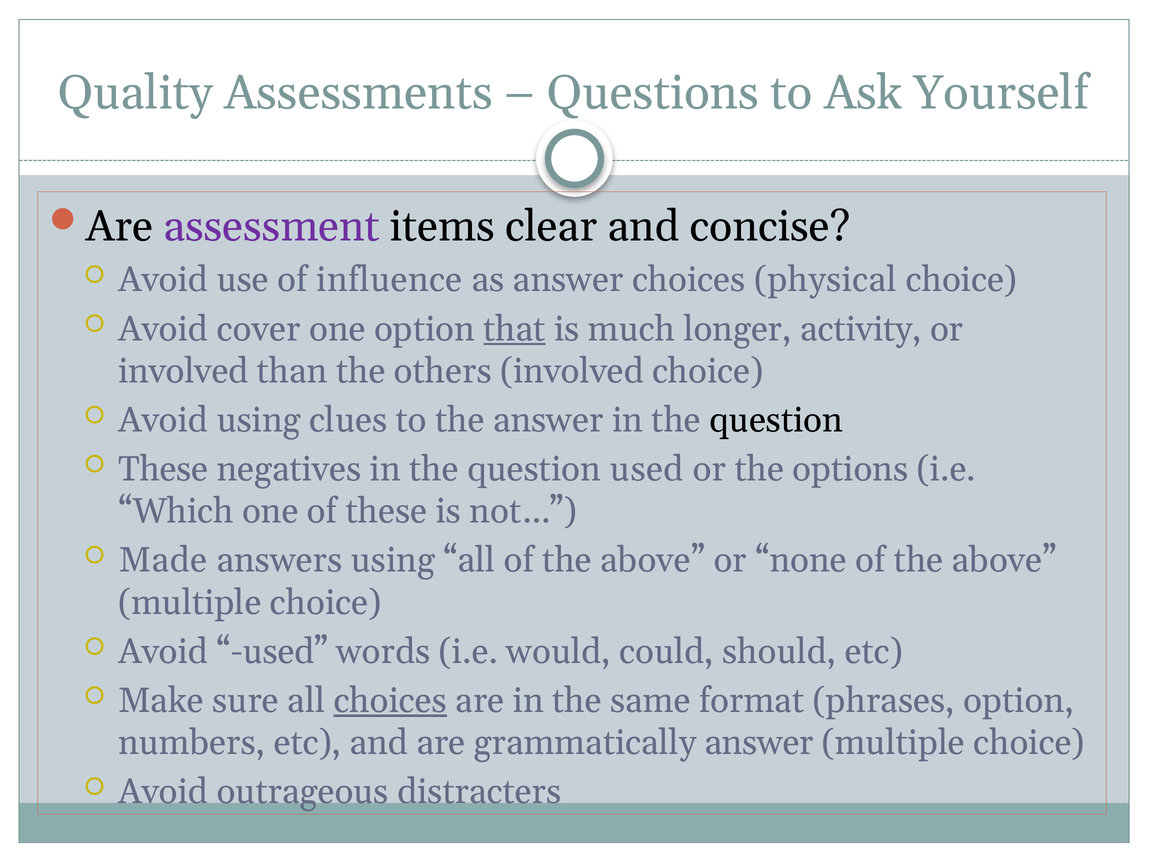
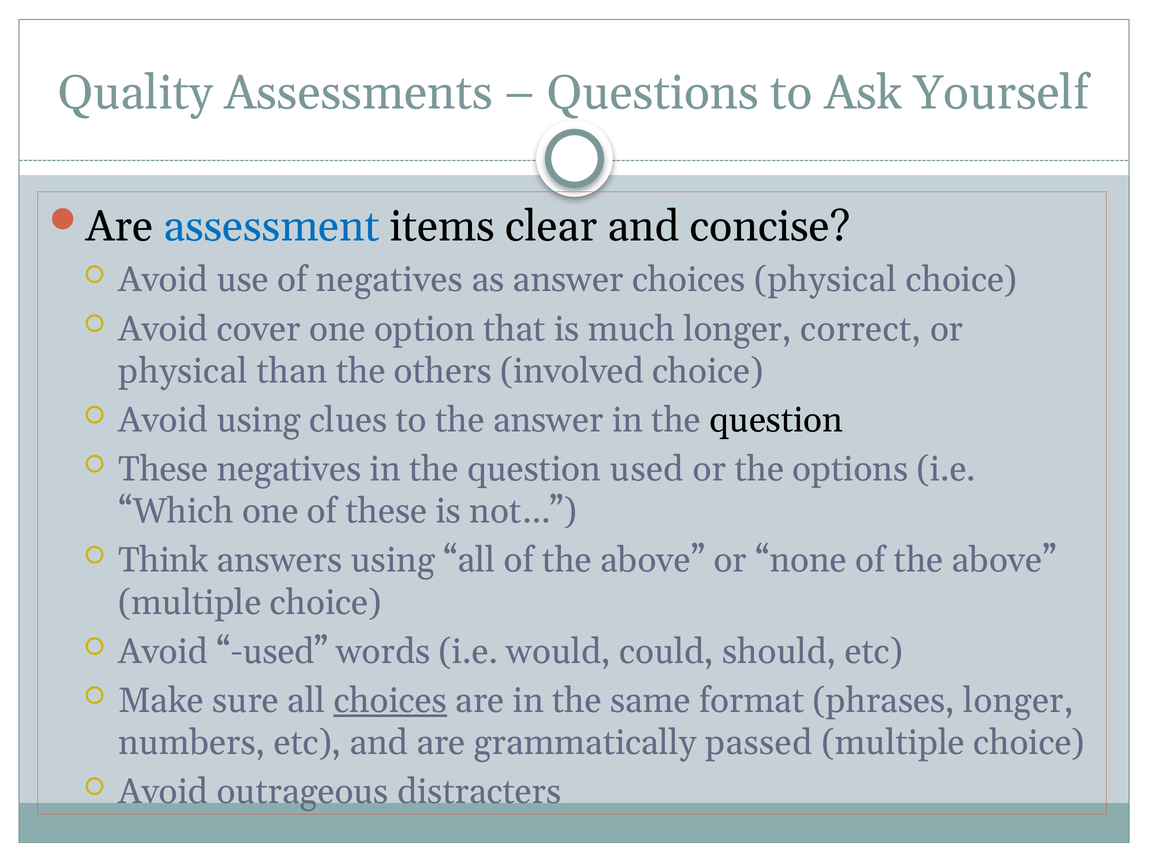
assessment colour: purple -> blue (272, 226)
of influence: influence -> negatives (390, 280)
that underline: present -> none (514, 329)
activity: activity -> correct (861, 329)
involved: involved -> physical (183, 371)
Made: Made -> Think (163, 560)
phrases option: option -> longer (1018, 700)
grammatically answer: answer -> passed (759, 743)
